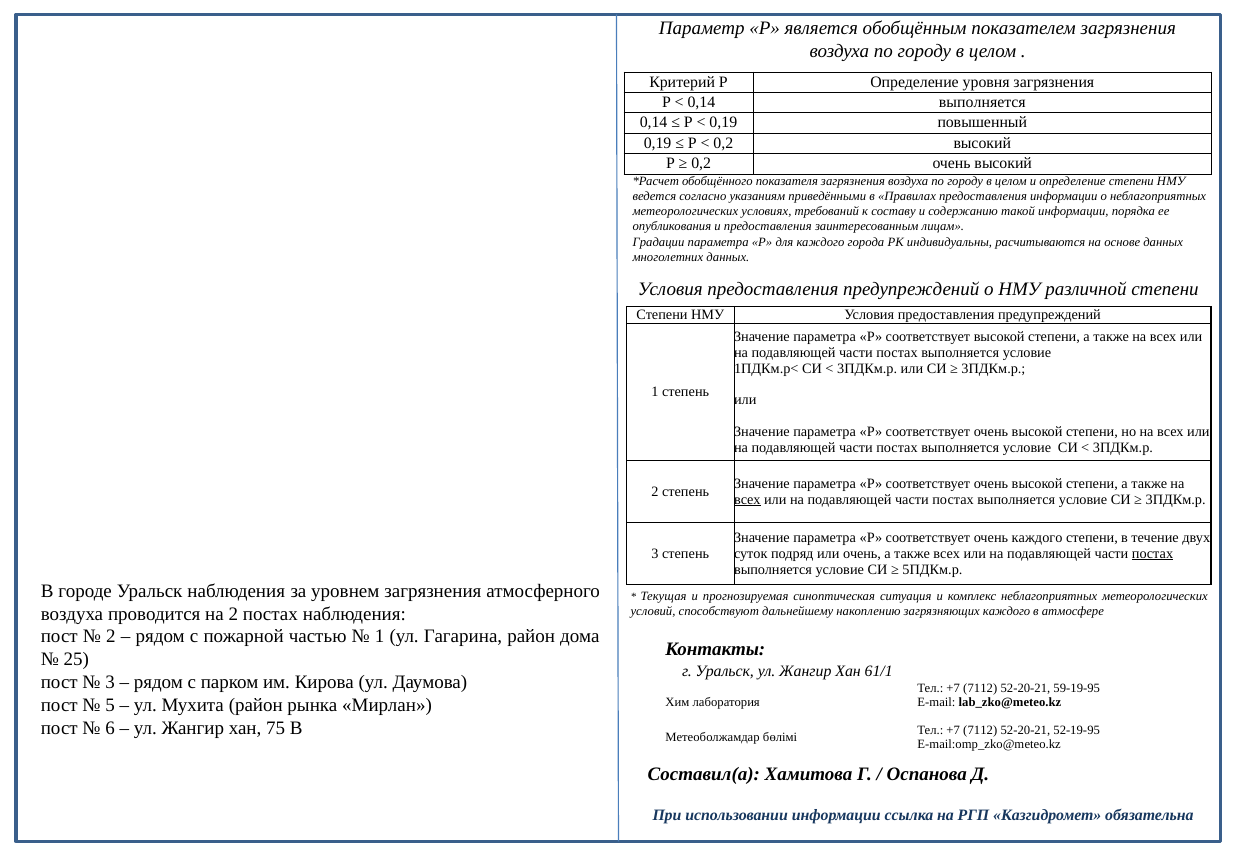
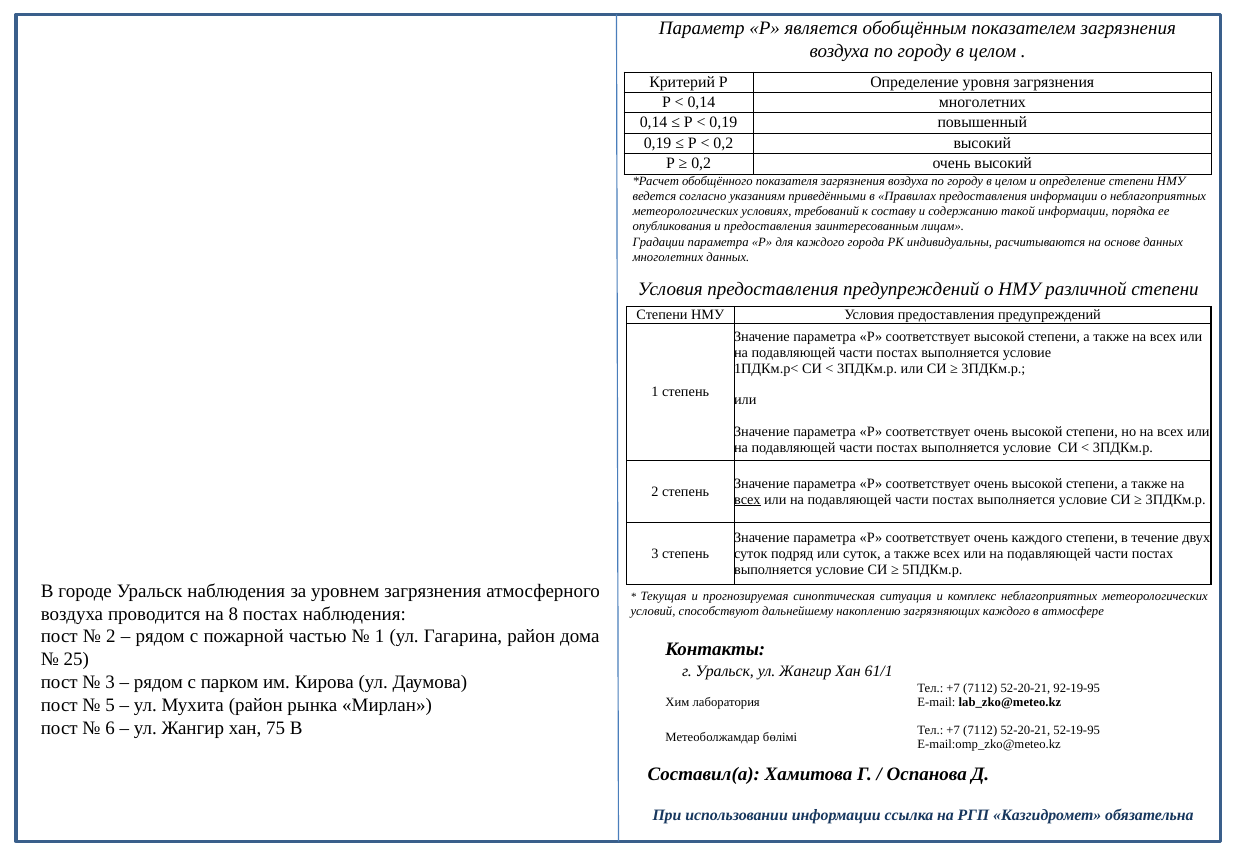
0,14 выполняется: выполняется -> многолетних (982, 102)
или очень: очень -> суток (862, 554)
постах underline: present -> none (1153, 554)
на 2: 2 -> 8 (233, 614)
59-19-95: 59-19-95 -> 92-19-95 (1077, 689)
